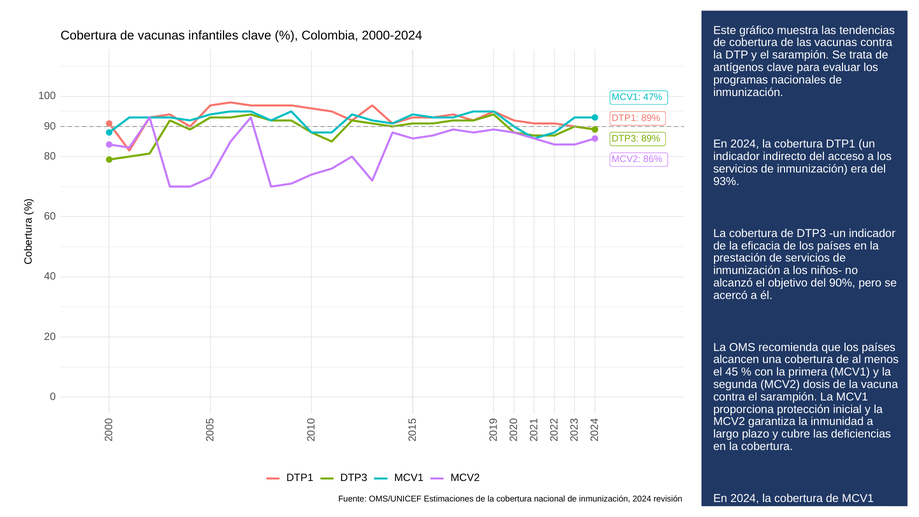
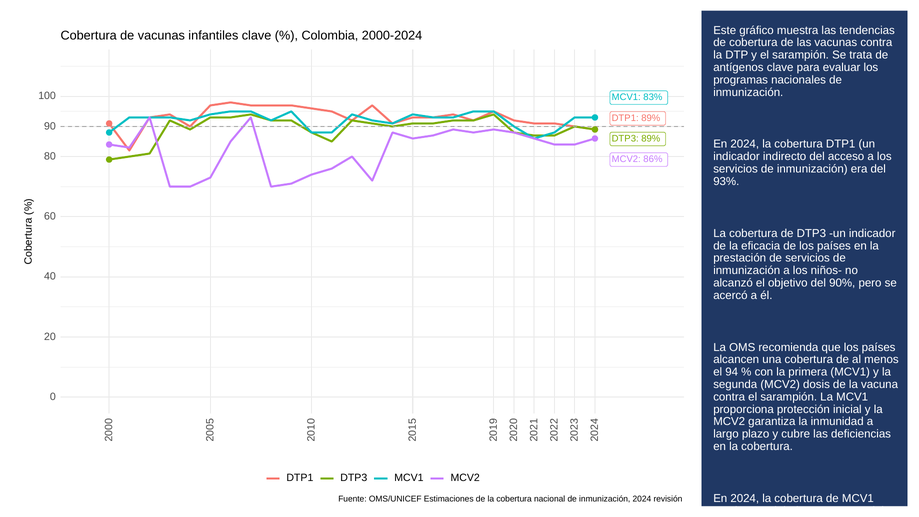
47%: 47% -> 83% (653, 97)
45: 45 -> 94 (732, 372)
